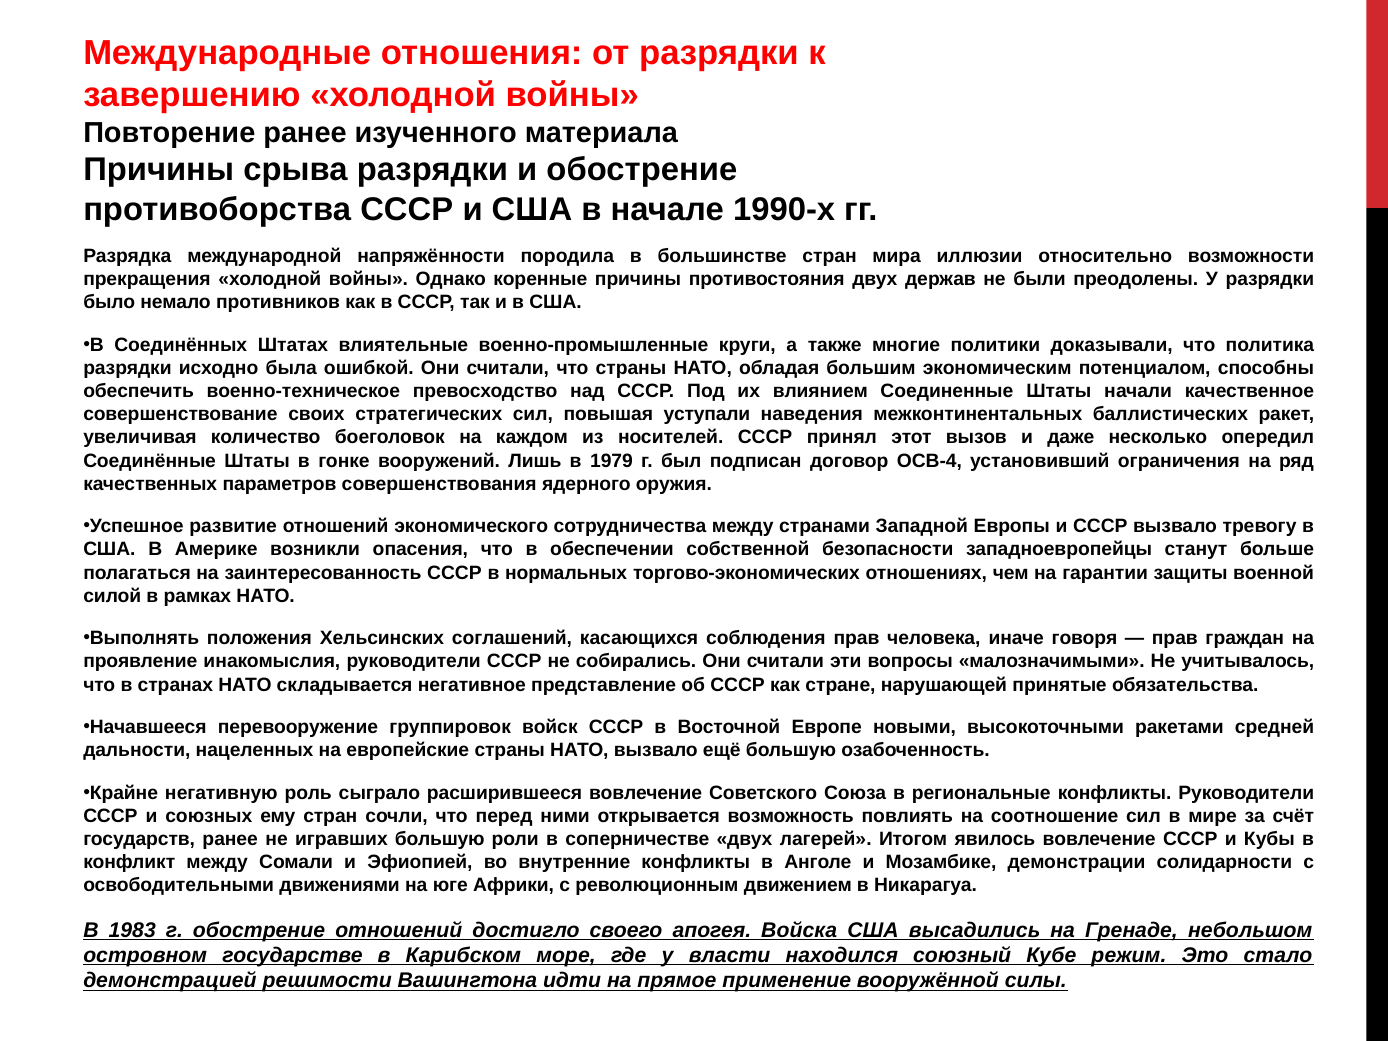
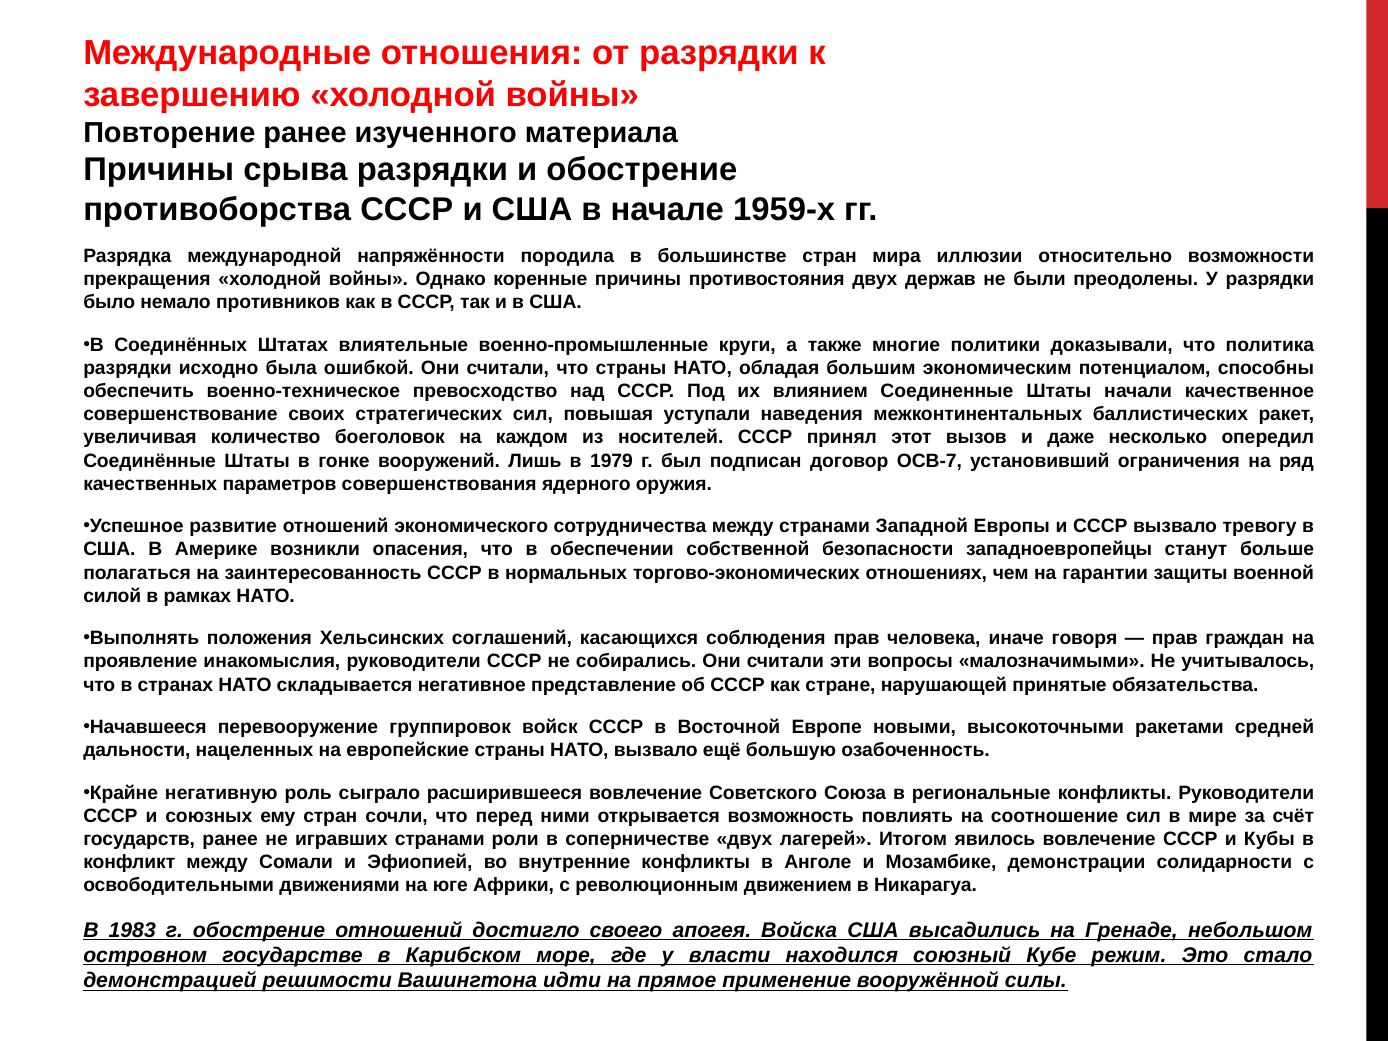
1990-х: 1990-х -> 1959-х (784, 209)
ОСВ-4: ОСВ-4 -> ОСВ-7 (929, 461)
игравших большую: большую -> странами (440, 839)
